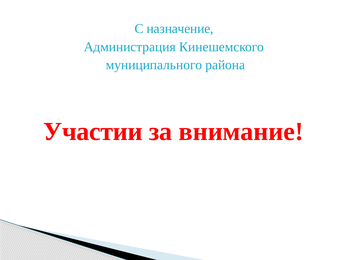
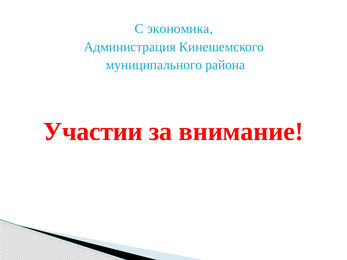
назначение: назначение -> экономика (180, 29)
